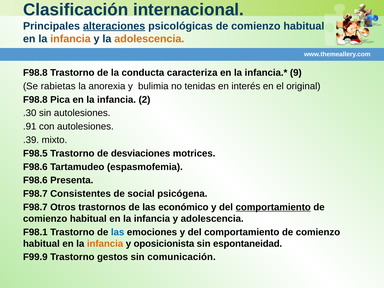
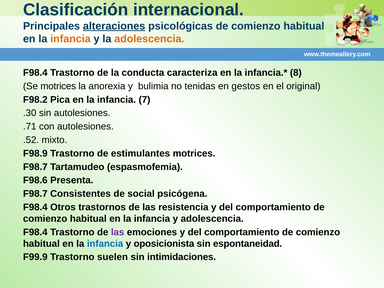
F98.8: F98.8 -> F98.4 (35, 73)
9: 9 -> 8 (296, 73)
Se rabietas: rabietas -> motrices (58, 86)
interés: interés -> gestos (246, 86)
F98.8: F98.8 -> F98.2 (35, 100)
2: 2 -> 7 (145, 100)
.91: .91 -> .71 (30, 127)
.39: .39 -> .52 (31, 140)
F98.5: F98.5 -> F98.9 (35, 153)
desviaciones: desviaciones -> estimulantes (141, 153)
F98.6: F98.6 -> F98.7 (35, 167)
F98.7: F98.7 -> F98.4 (35, 207)
económico: económico -> resistencia (183, 207)
comportamiento underline: present -> none (273, 207)
F98.1: F98.1 -> F98.4 (35, 232)
las colour: blue -> purple (118, 232)
infancia colour: orange -> blue (105, 244)
gestos: gestos -> suelen (112, 257)
comunicación: comunicación -> intimidaciones (182, 257)
